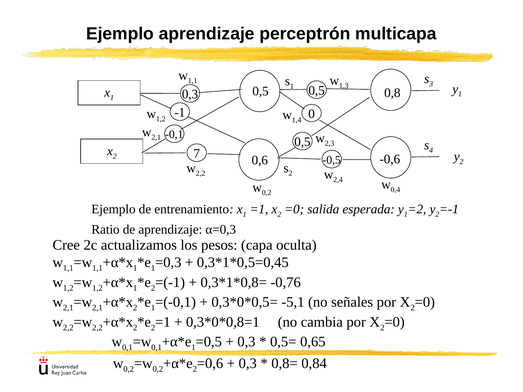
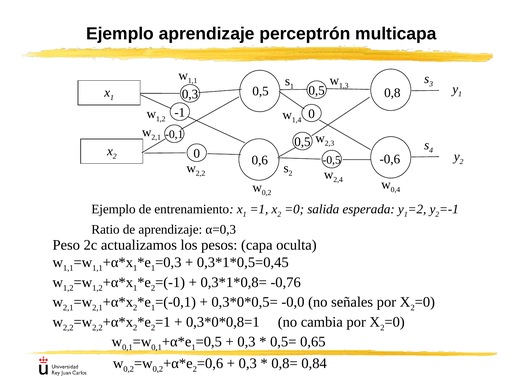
7: 7 -> 0 (197, 154)
Cree: Cree -> Peso (66, 245)
-5,1: -5,1 -> -0,0 (293, 302)
